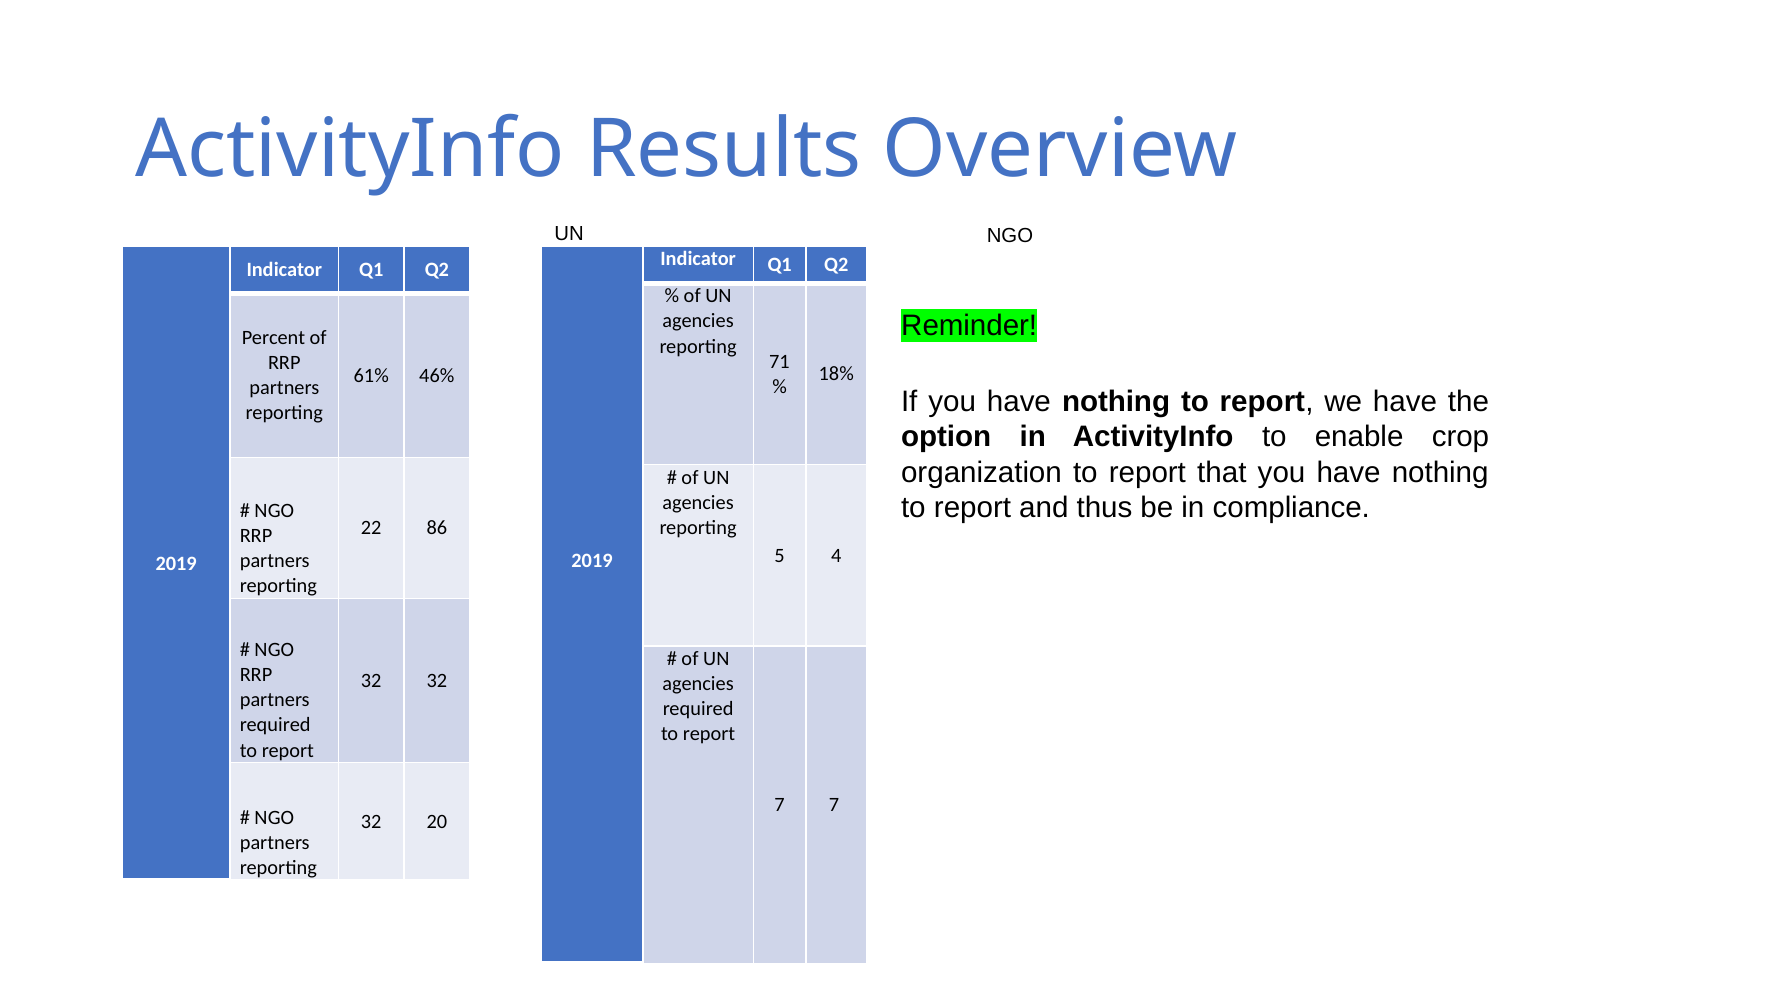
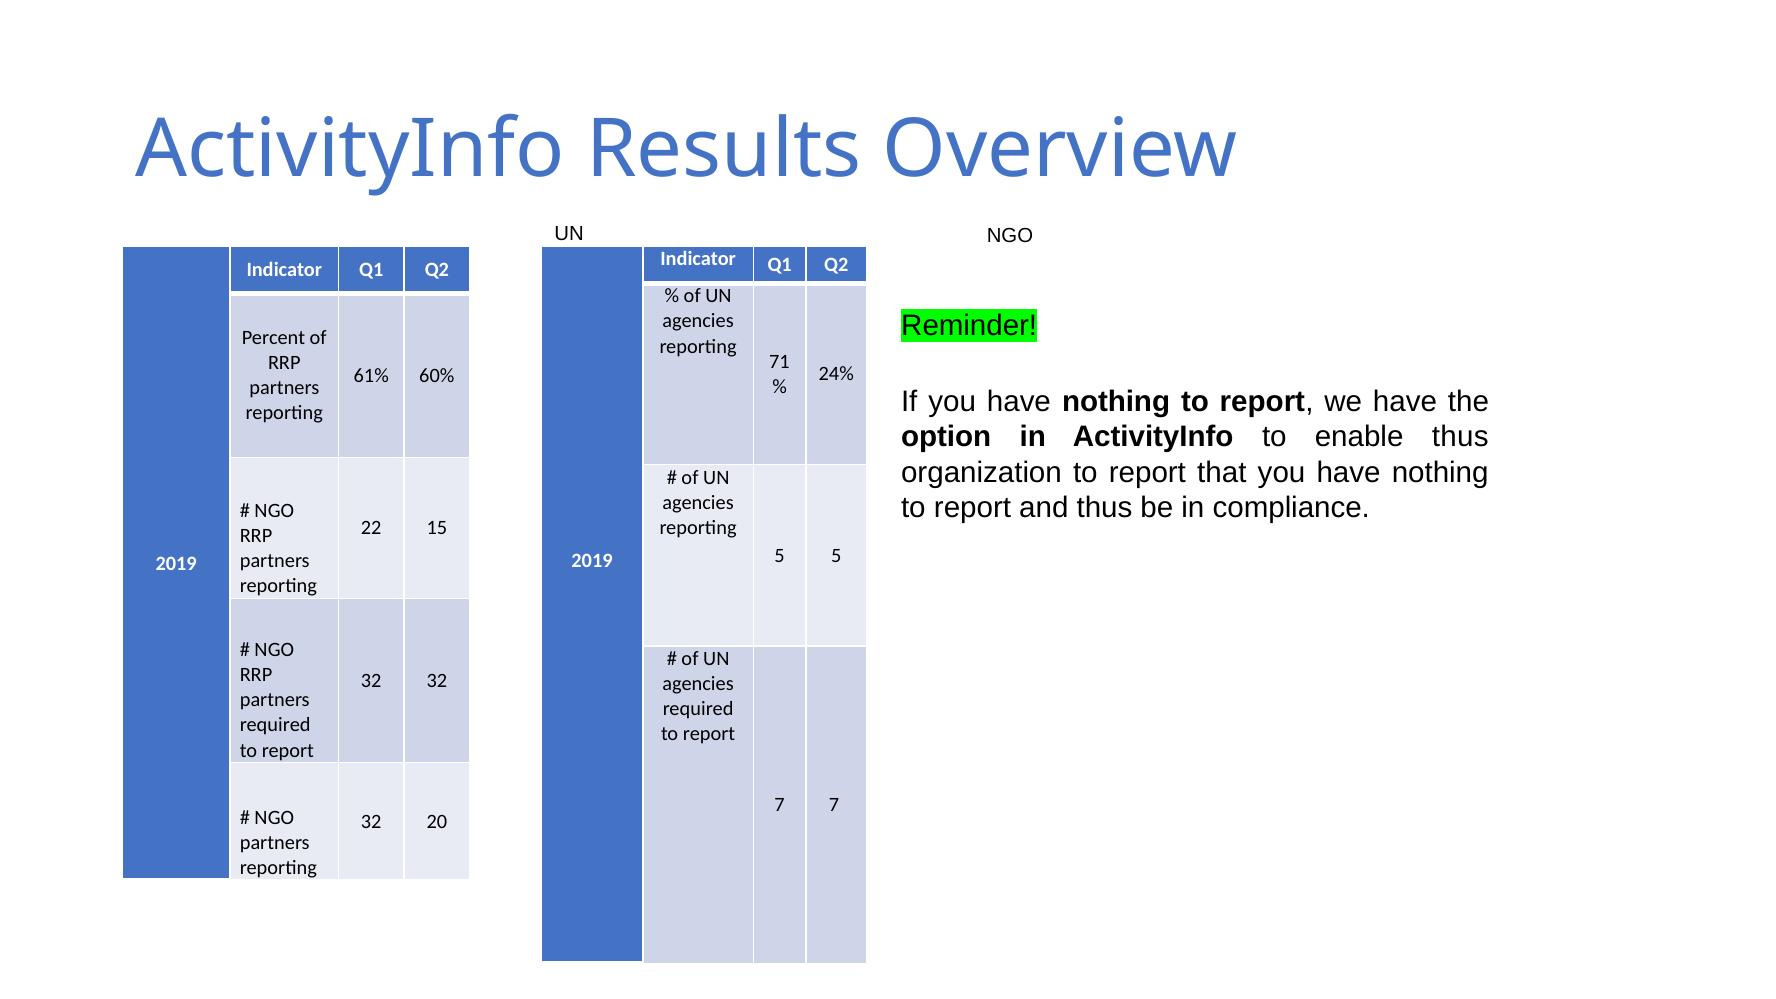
18%: 18% -> 24% (836, 374)
46%: 46% -> 60% (437, 376)
enable crop: crop -> thus (1460, 437)
86: 86 -> 15 (437, 528)
5 4: 4 -> 5 (836, 555)
